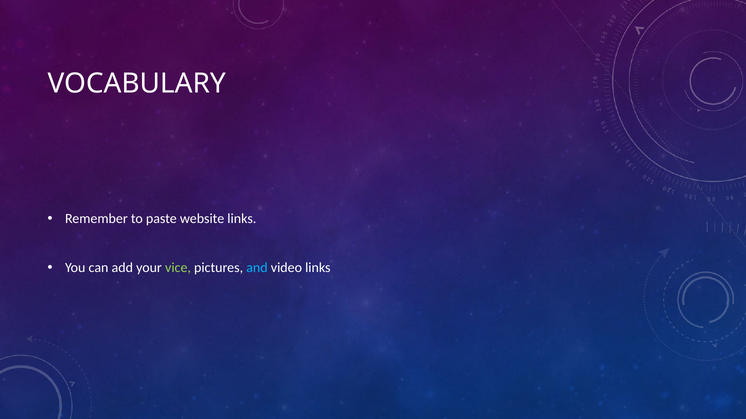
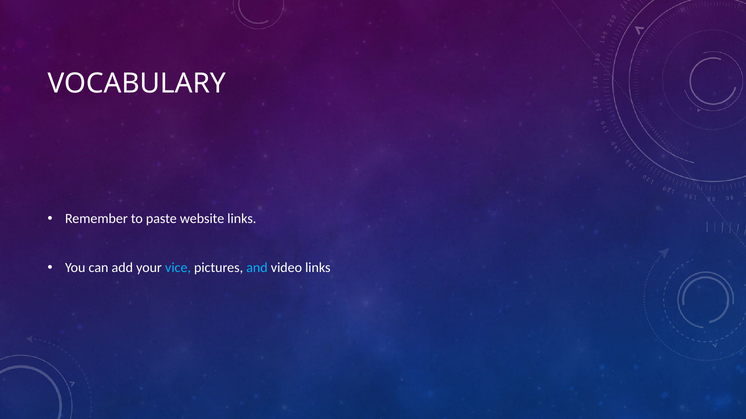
vice colour: light green -> light blue (178, 268)
